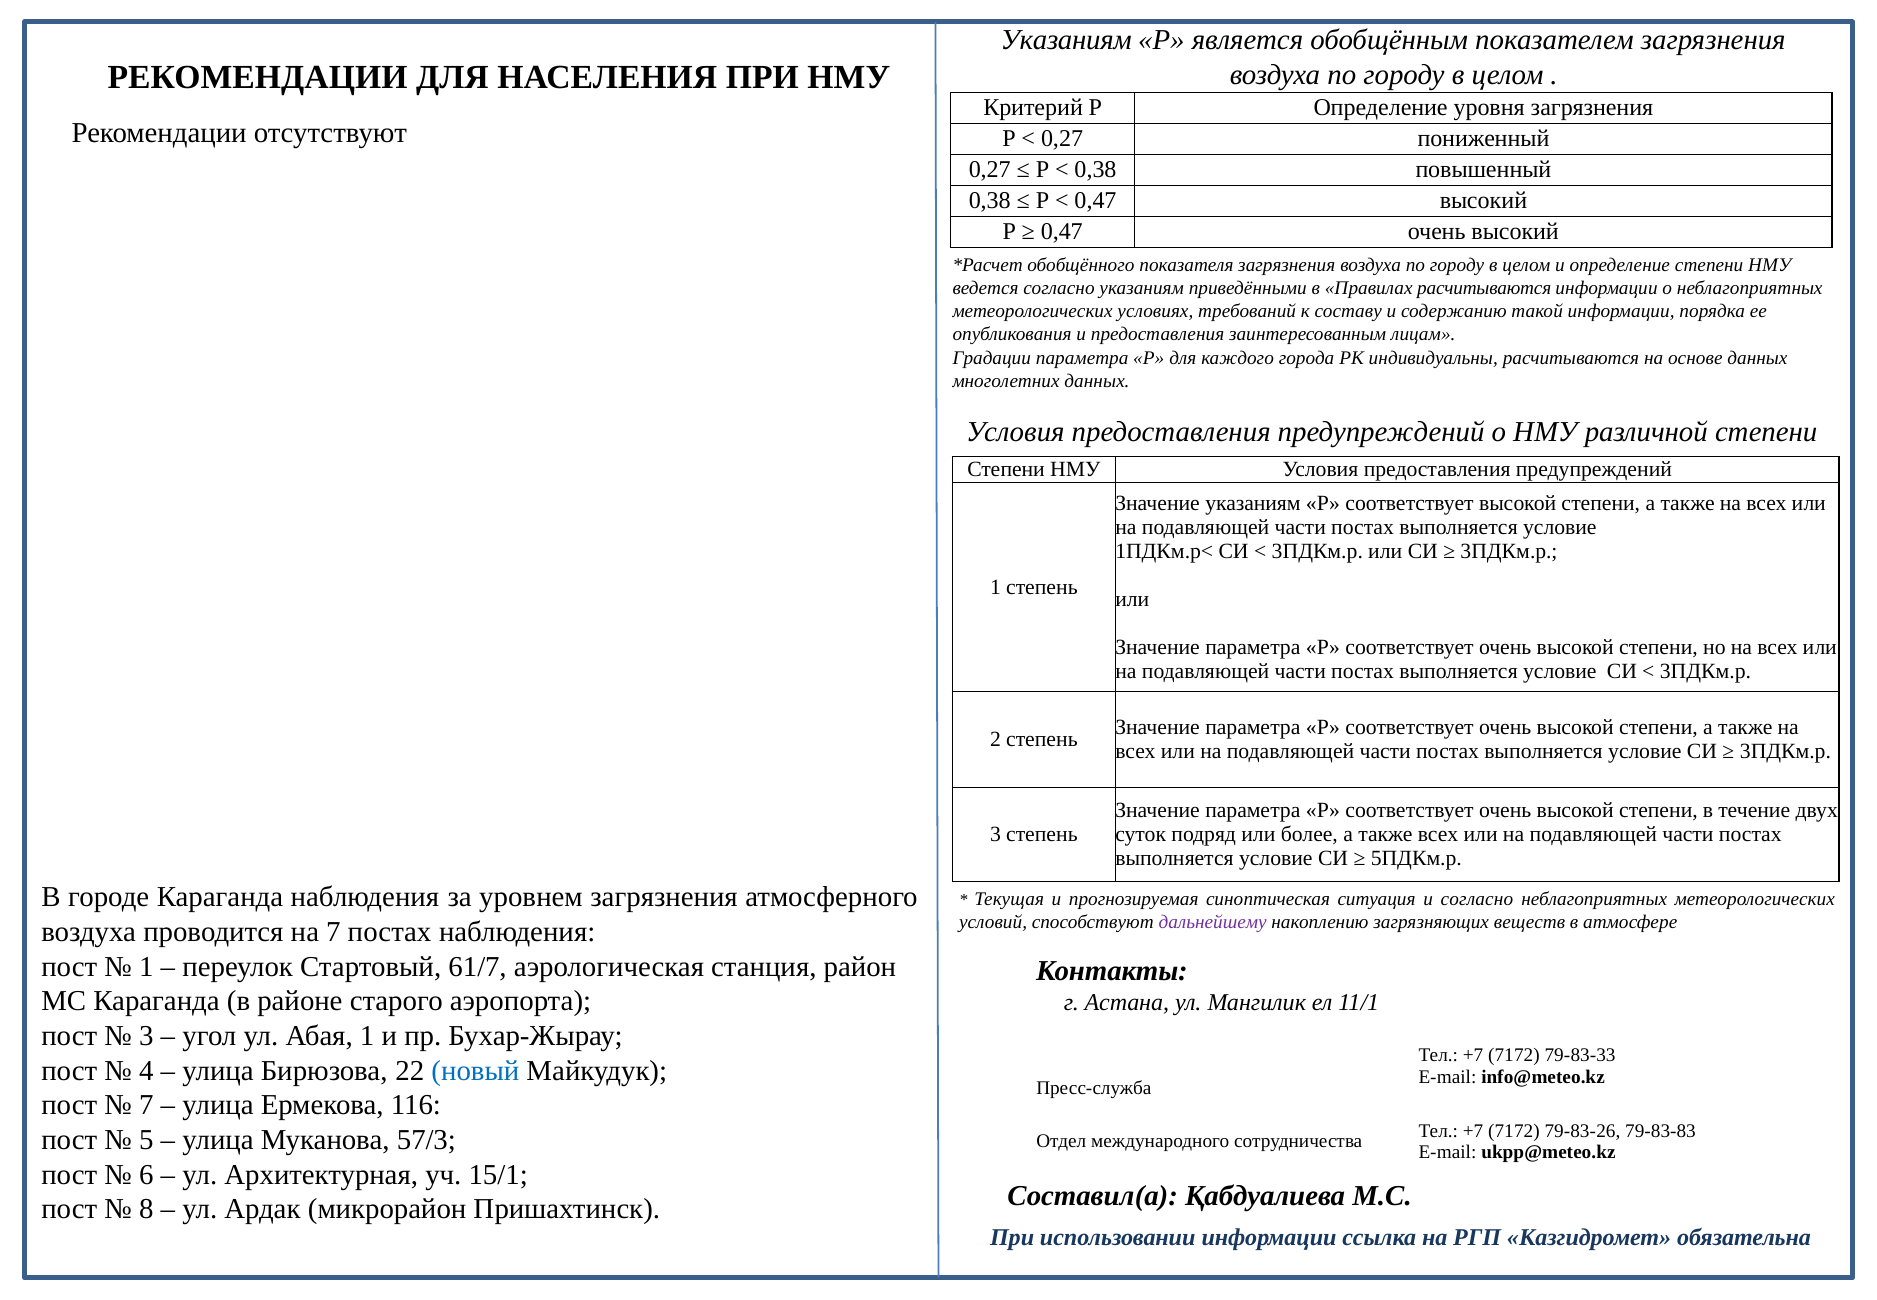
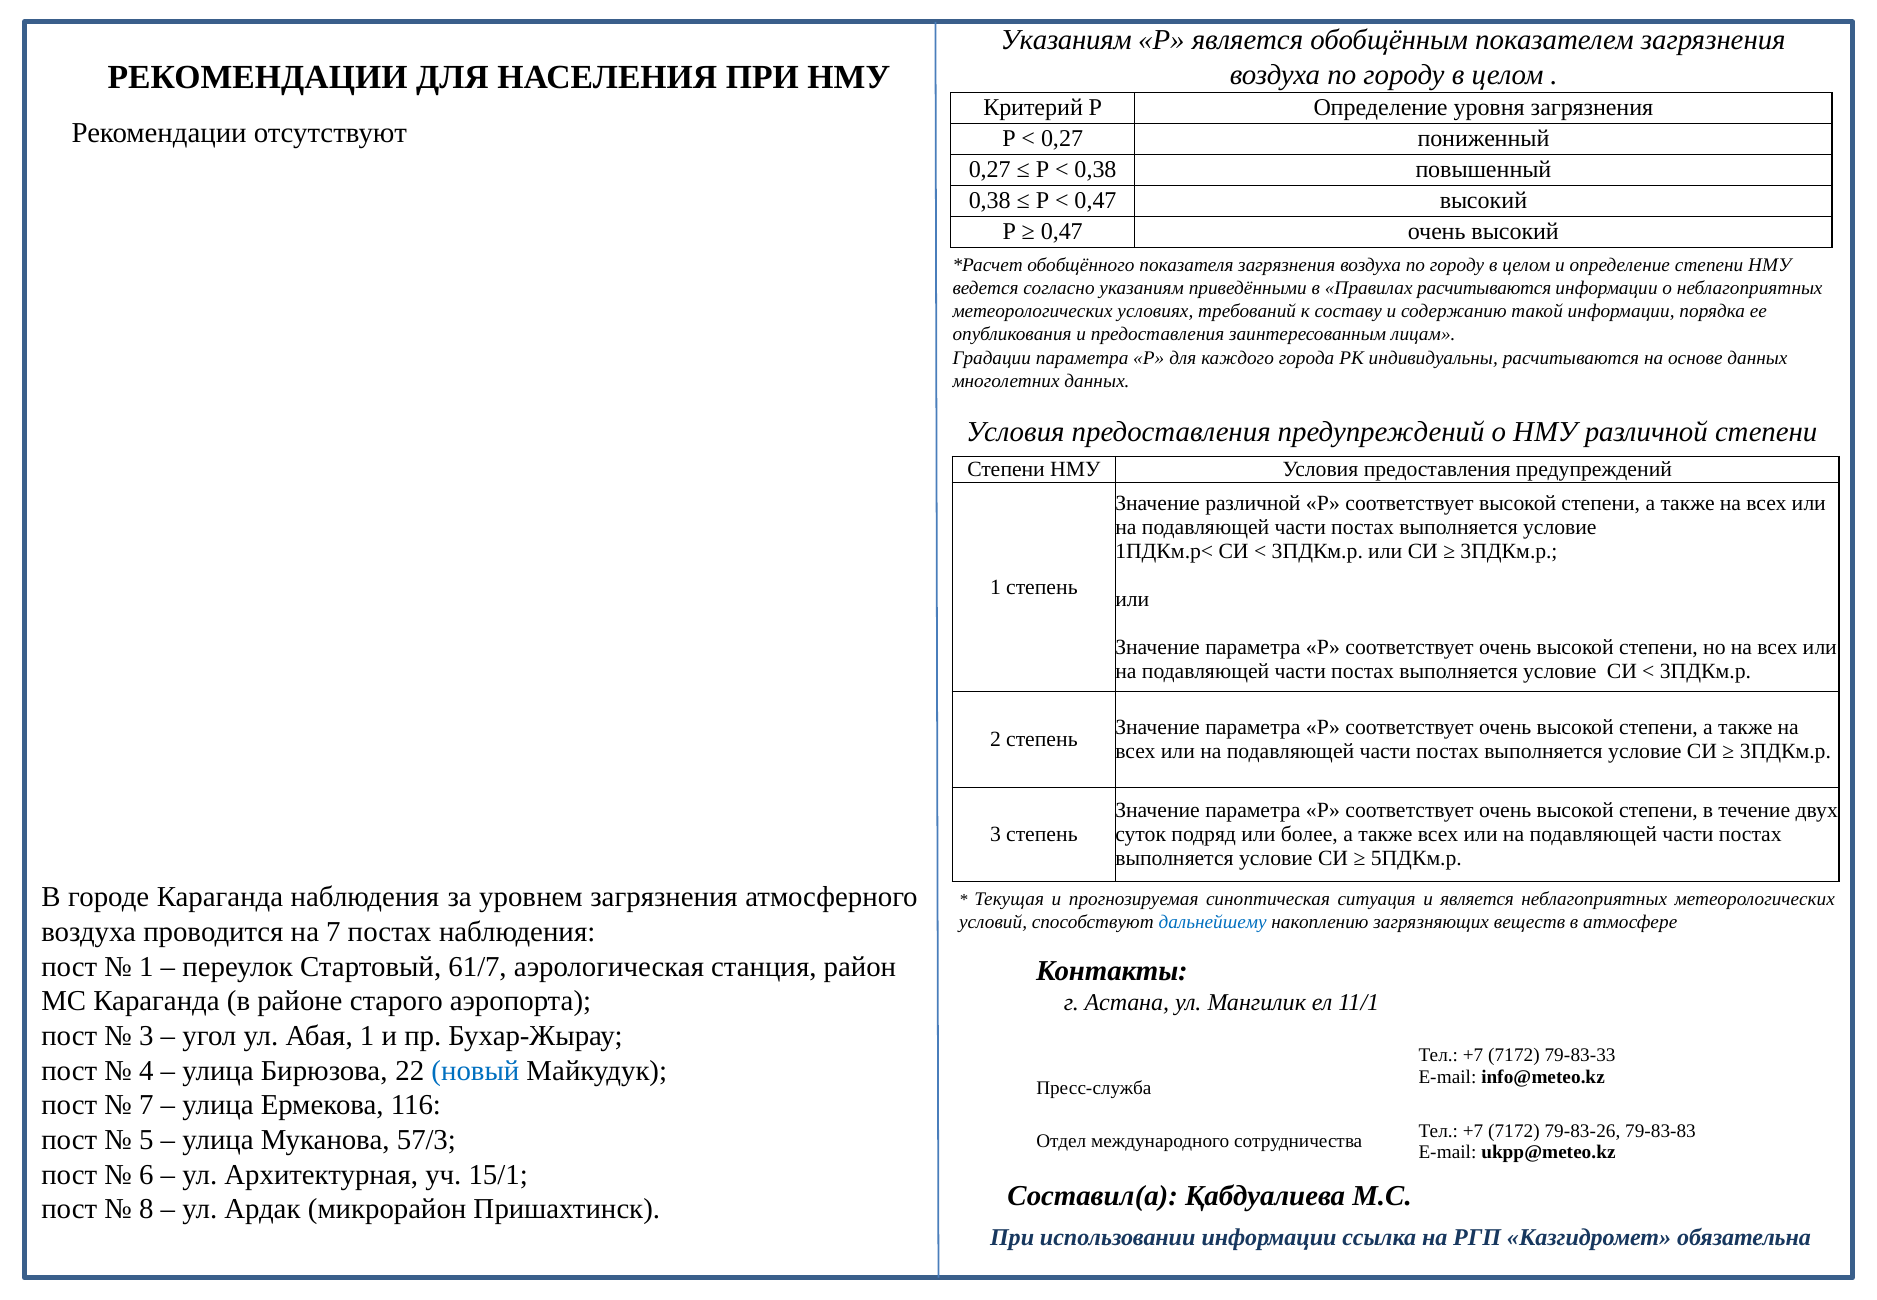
Значение указаниям: указаниям -> различной (1253, 503)
и согласно: согласно -> является (1477, 898)
дальнейшему colour: purple -> blue (1213, 921)
